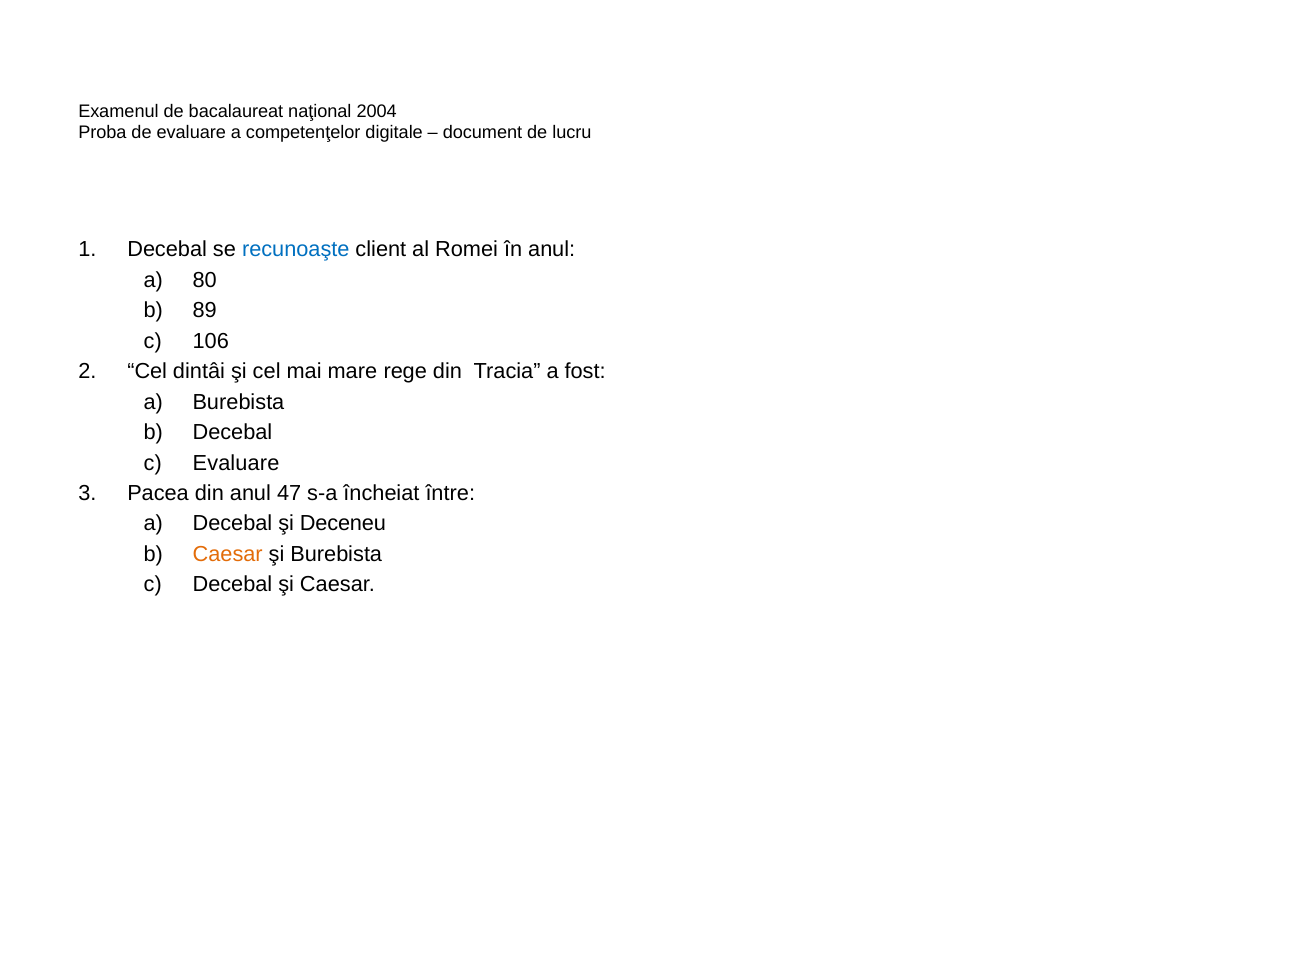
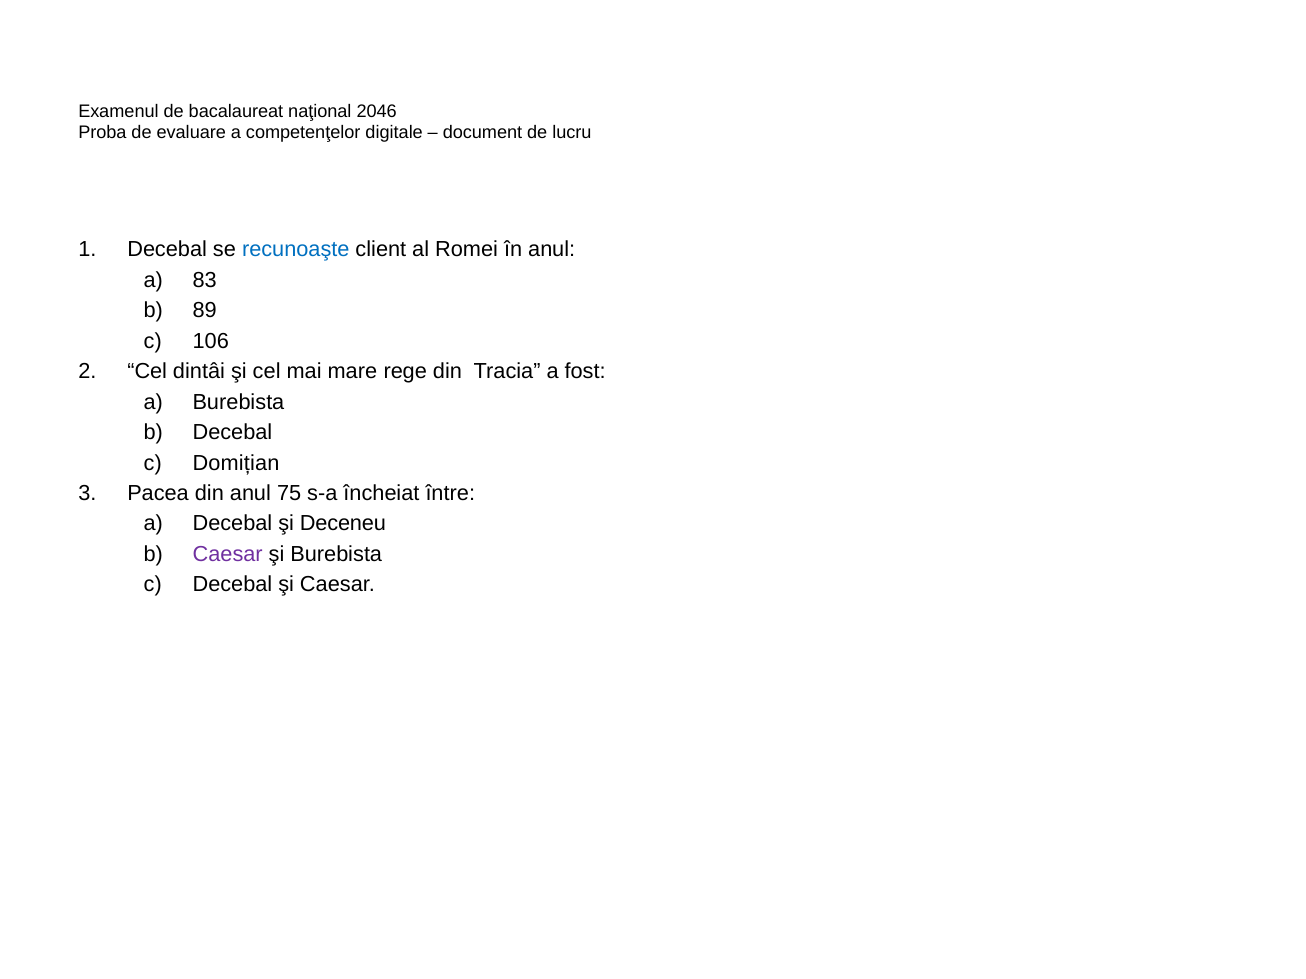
2004: 2004 -> 2046 (377, 111)
80: 80 -> 83 (205, 280)
Evaluare: Evaluare -> Domițian (236, 463)
47: 47 -> 75 (289, 494)
Caesar colour: orange -> purple (228, 555)
